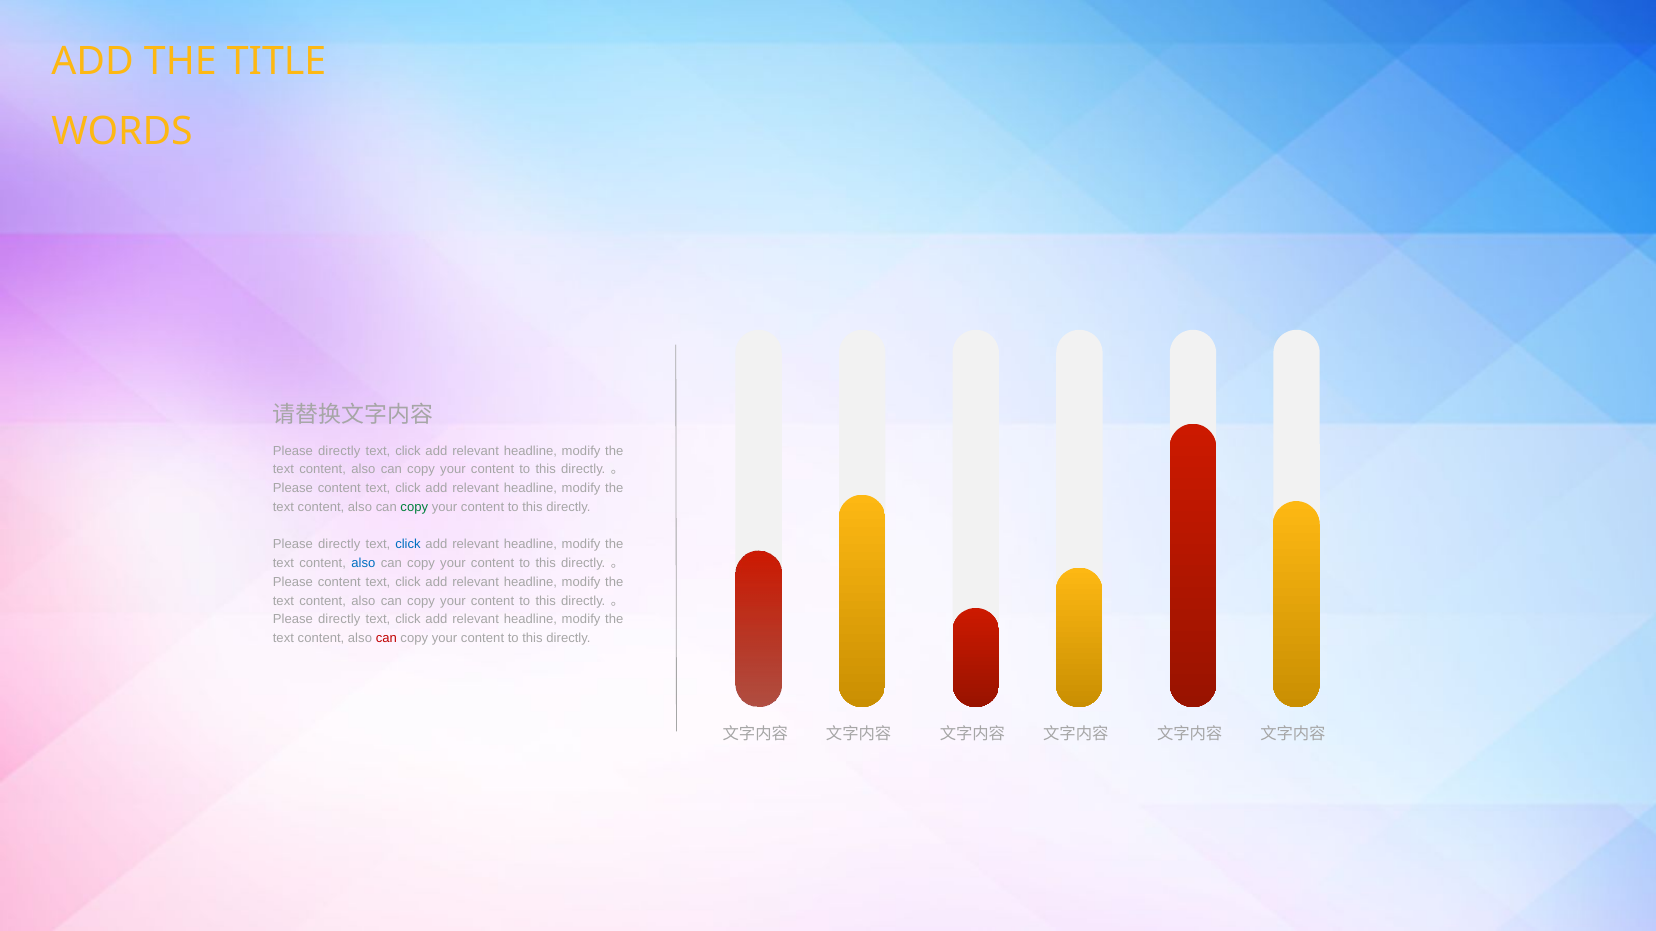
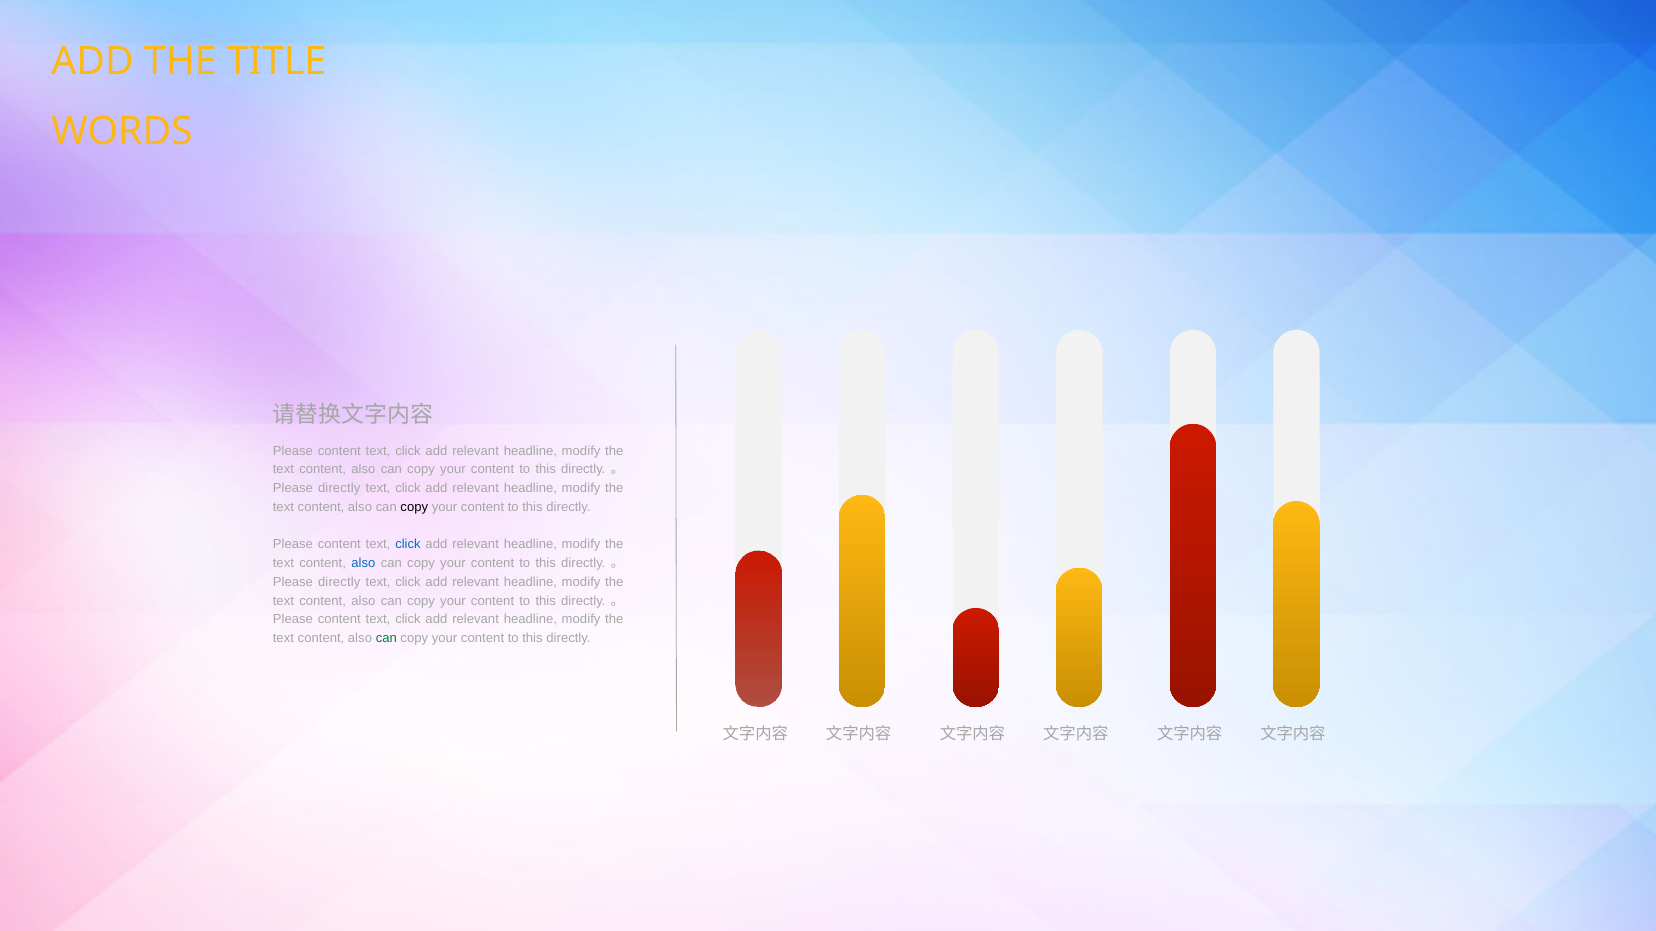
directly: directly -> content (339, 451)
content: content -> directly (339, 489)
copy colour: green -> black (414, 507)
directly: directly -> content (339, 545)
content: content -> directly (339, 582)
directly: directly -> content (339, 620)
can colour: red -> green (386, 639)
